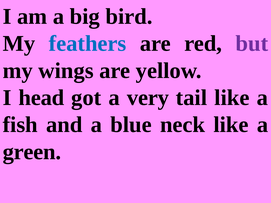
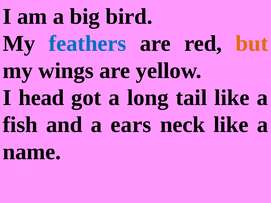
but colour: purple -> orange (252, 44)
very: very -> long (148, 98)
blue: blue -> ears (131, 125)
green: green -> name (32, 152)
